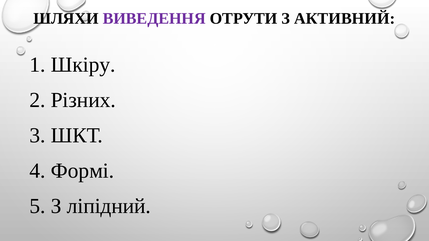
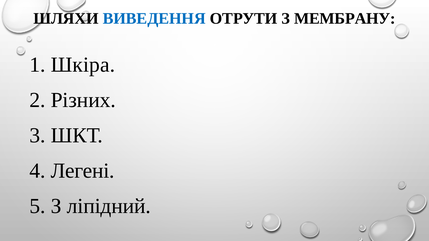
ВИВЕДЕННЯ colour: purple -> blue (154, 19)
АКТИВНИЙ: АКТИВНИЙ -> МЕМБРАНУ (345, 19)
Шкіру: Шкіру -> Шкіра (83, 65)
Формі: Формі -> Легені (83, 171)
